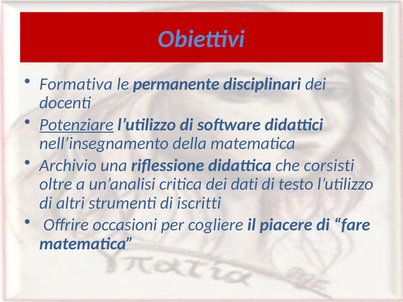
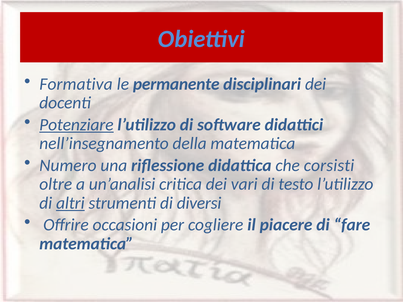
Archivio: Archivio -> Numero (68, 166)
dati: dati -> vari (244, 184)
altri underline: none -> present (70, 203)
iscritti: iscritti -> diversi (199, 203)
